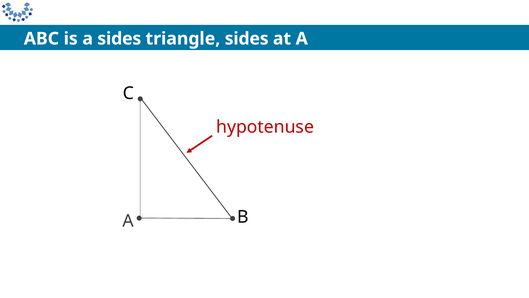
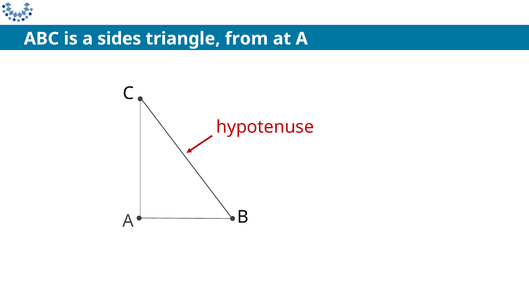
triangle sides: sides -> from (247, 39)
